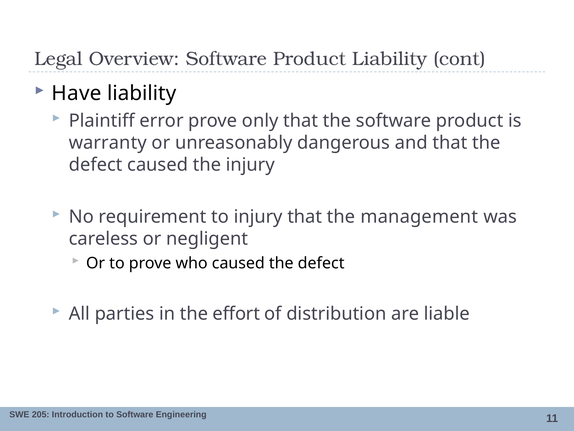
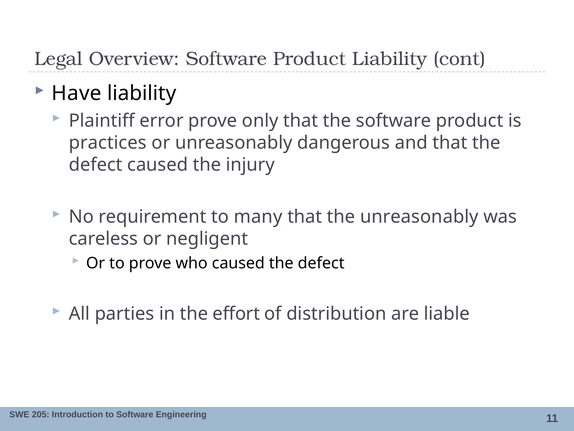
warranty: warranty -> practices (108, 143)
to injury: injury -> many (258, 216)
the management: management -> unreasonably (419, 216)
